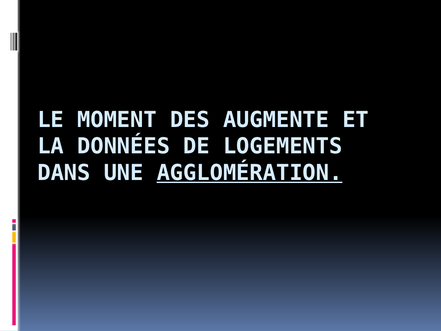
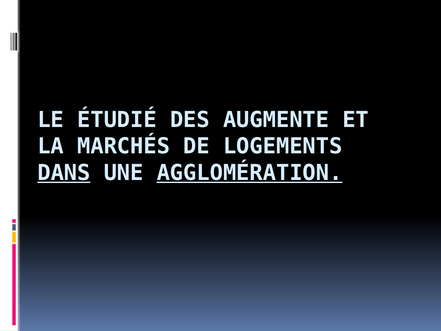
MOMENT: MOMENT -> ÉTUDIÉ (117, 120)
DONNÉES: DONNÉES -> MARCHÉS (124, 146)
DANS underline: none -> present (64, 173)
